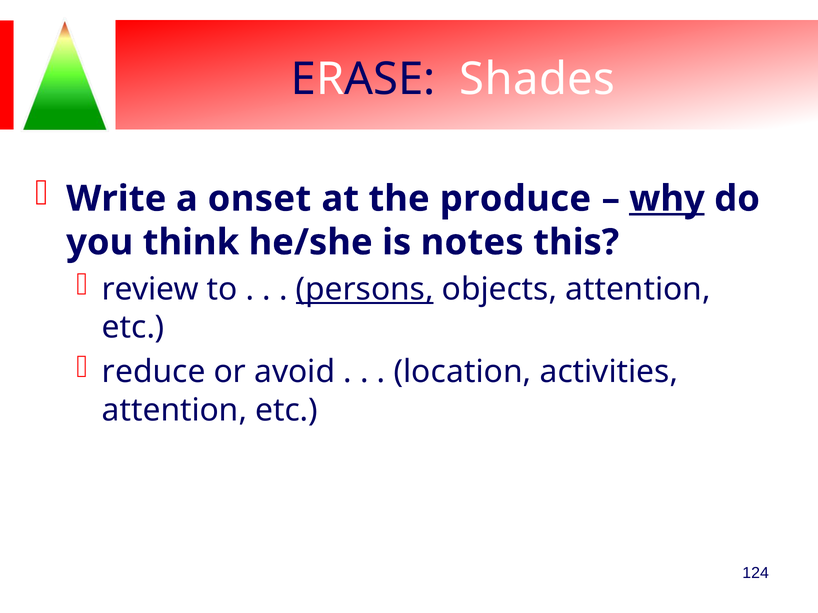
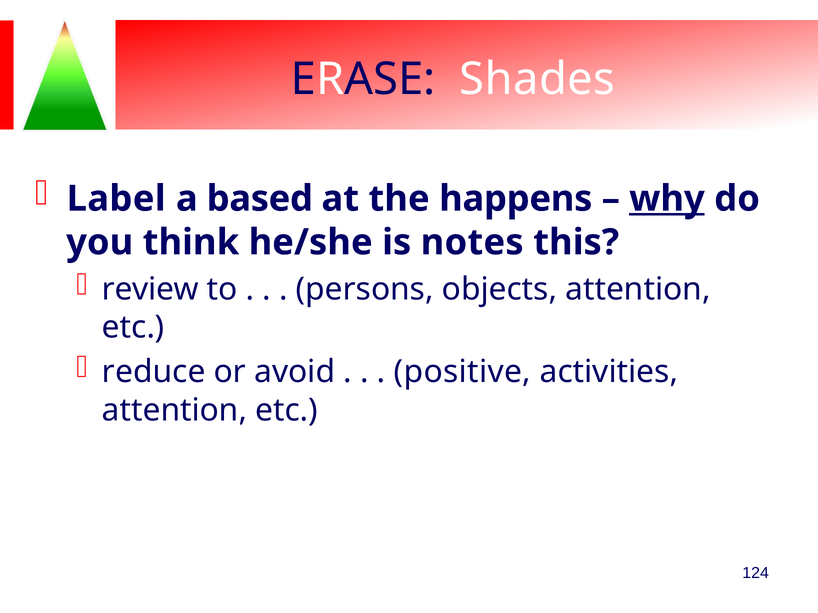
Write: Write -> Label (116, 199)
onset: onset -> based (260, 199)
produce: produce -> happens (516, 199)
persons underline: present -> none (365, 289)
location: location -> positive (462, 372)
